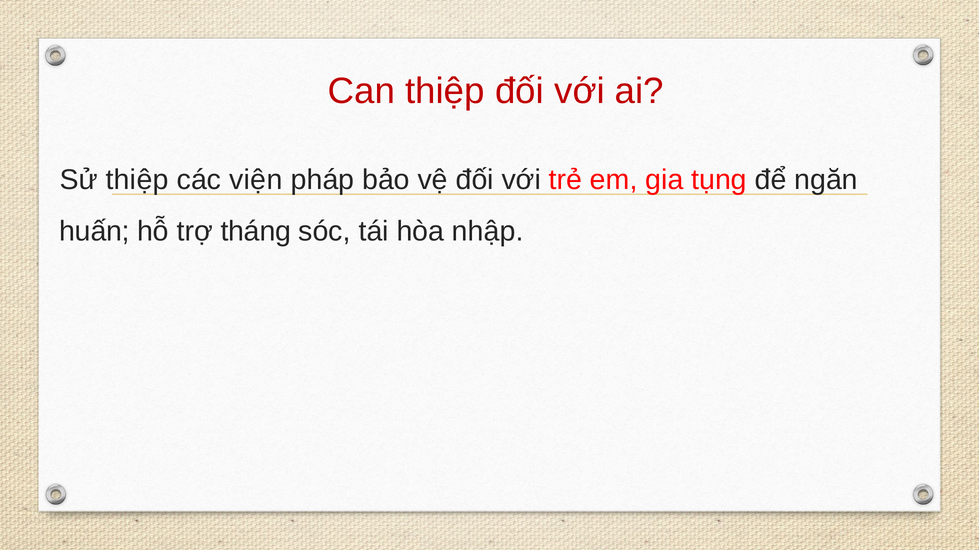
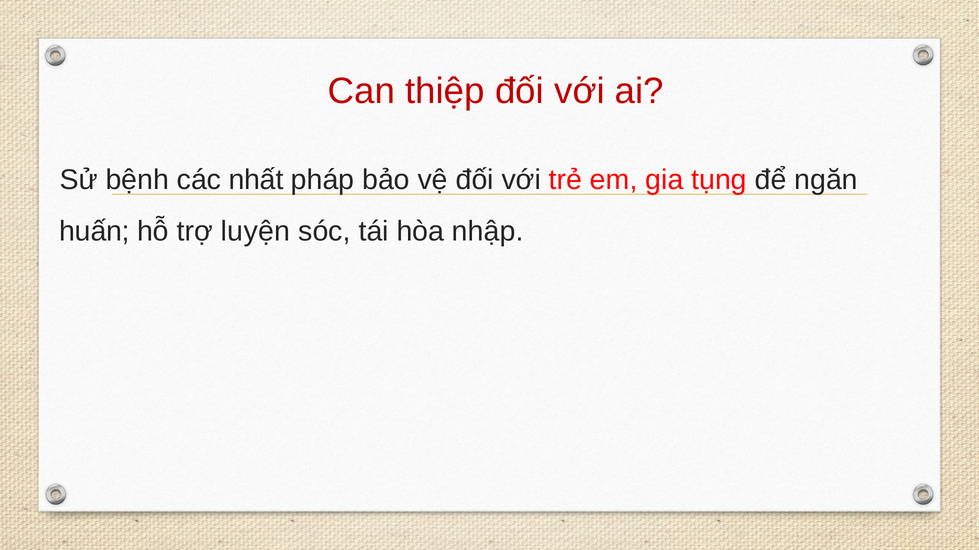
Sử thiệp: thiệp -> bệnh (137, 180)
viện: viện -> nhất (256, 180)
tháng: tháng -> luyện (256, 231)
